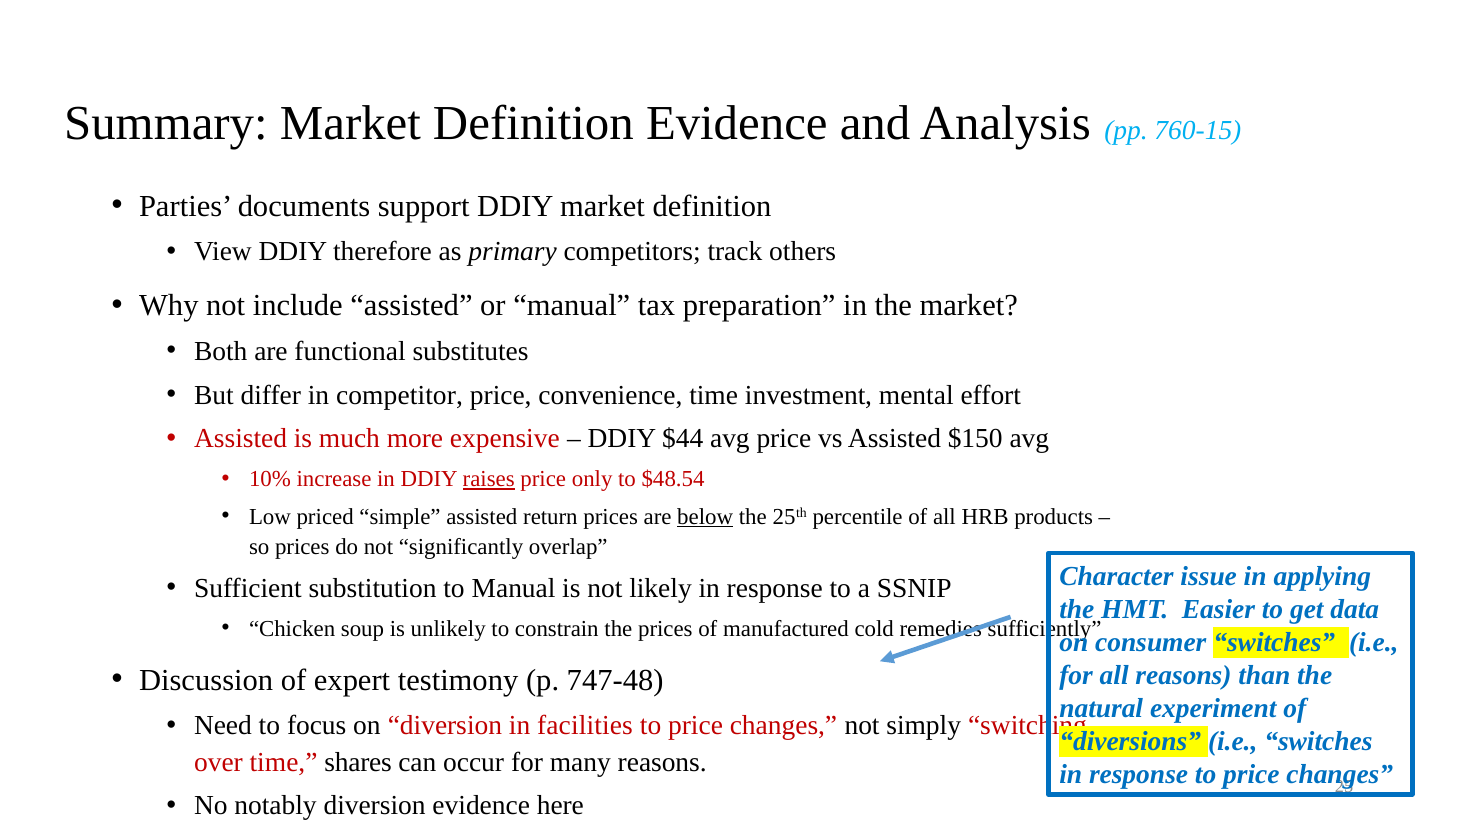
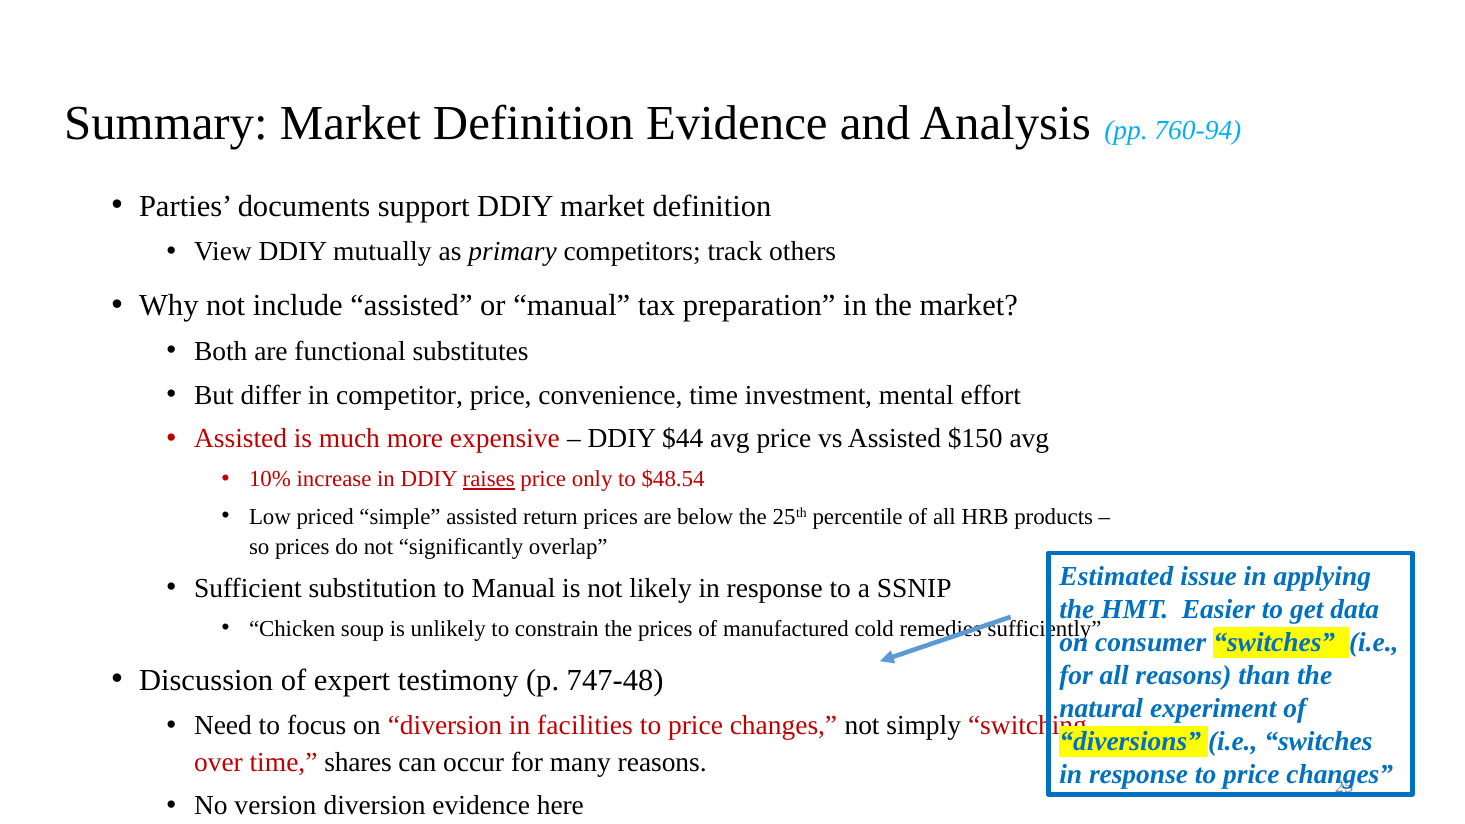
760-15: 760-15 -> 760-94 (1198, 130)
therefore: therefore -> mutually (382, 252)
below underline: present -> none (705, 517)
Character: Character -> Estimated (1116, 577)
notably: notably -> version (275, 806)
